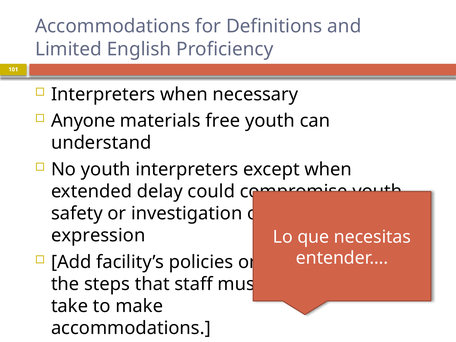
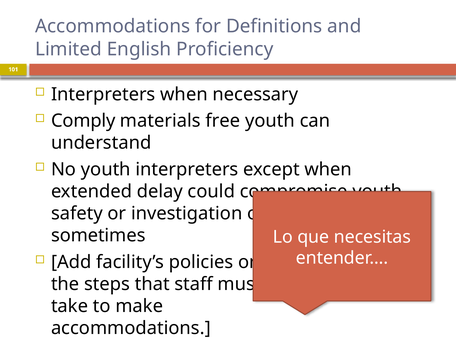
Anyone: Anyone -> Comply (83, 121)
expression: expression -> sometimes (98, 236)
